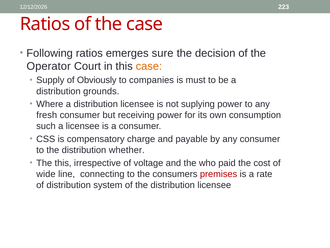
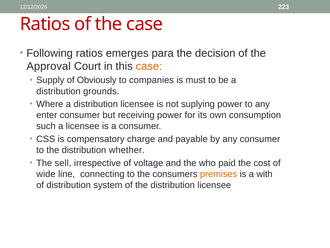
sure: sure -> para (163, 53)
Operator: Operator -> Approval (49, 66)
fresh: fresh -> enter (47, 115)
The this: this -> sell (63, 163)
premises colour: red -> orange (219, 174)
rate: rate -> with (264, 174)
